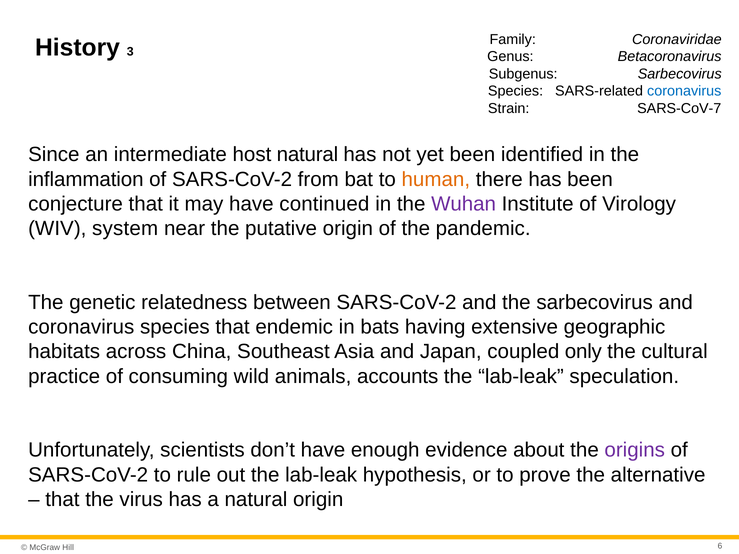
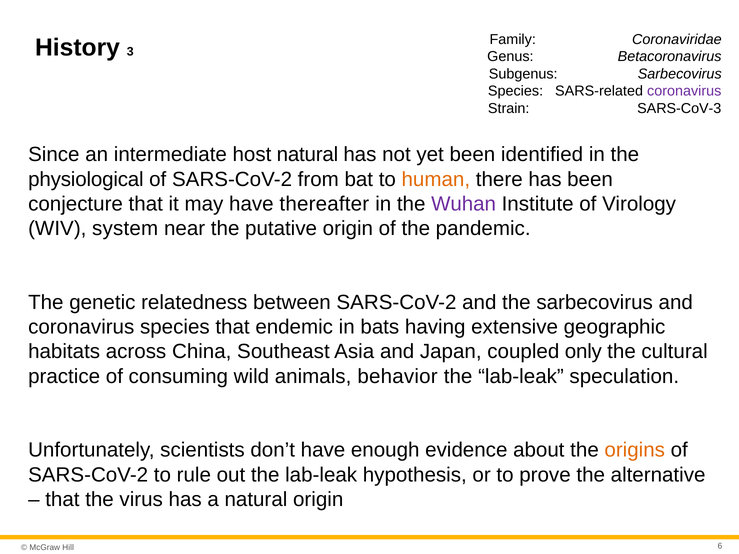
coronavirus colour: blue -> purple (684, 91)
SARS-CoV-7: SARS-CoV-7 -> SARS-CoV-3 (679, 109)
inflammation: inflammation -> physiological (86, 179)
continued: continued -> thereafter (324, 204)
accounts: accounts -> behavior (398, 376)
origins colour: purple -> orange (635, 450)
